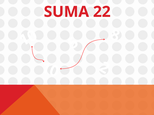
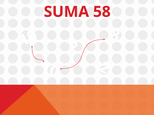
22: 22 -> 58 (102, 12)
